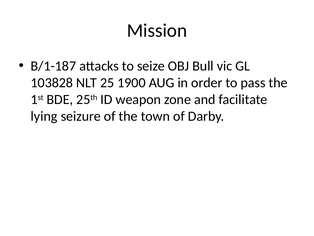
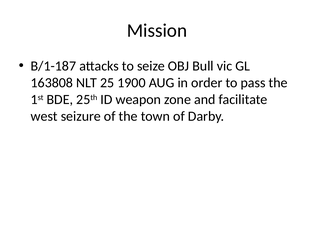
103828: 103828 -> 163808 (52, 83)
lying: lying -> west (44, 116)
